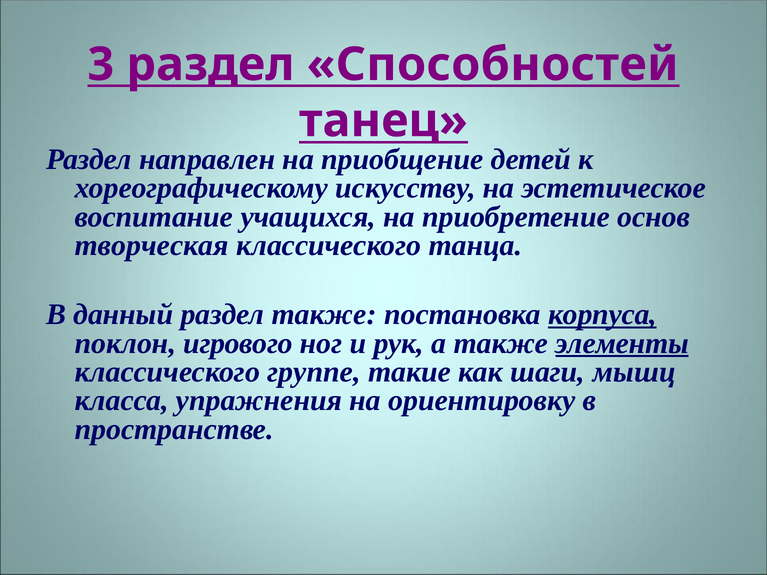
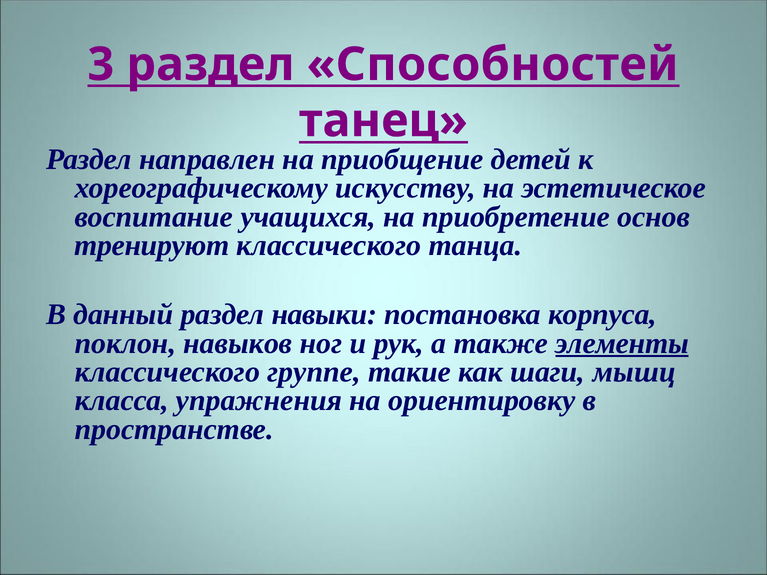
творческая: творческая -> тренируют (152, 245)
раздел также: также -> навыки (324, 315)
корпуса underline: present -> none (602, 315)
игрового: игрового -> навыков (238, 343)
